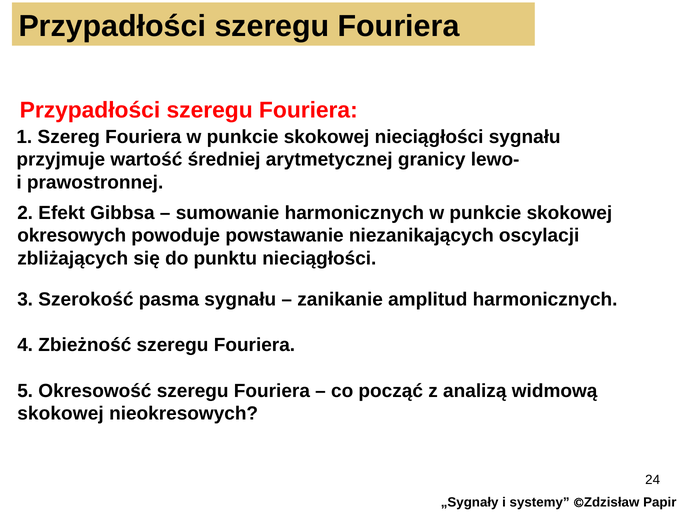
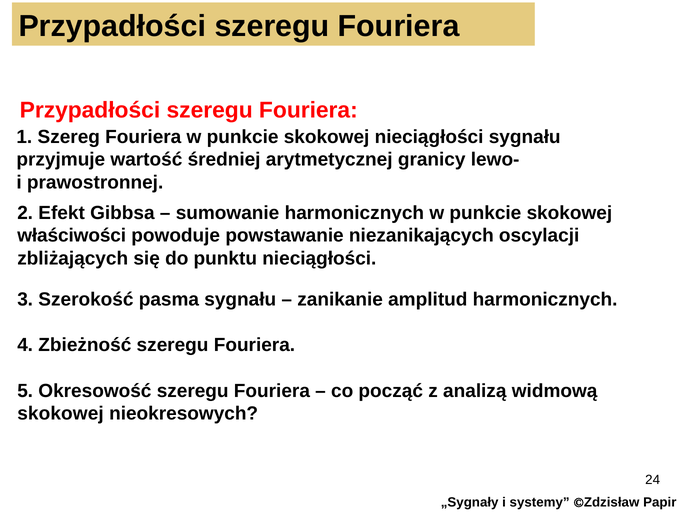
okresowych: okresowych -> właściwości (72, 236)
